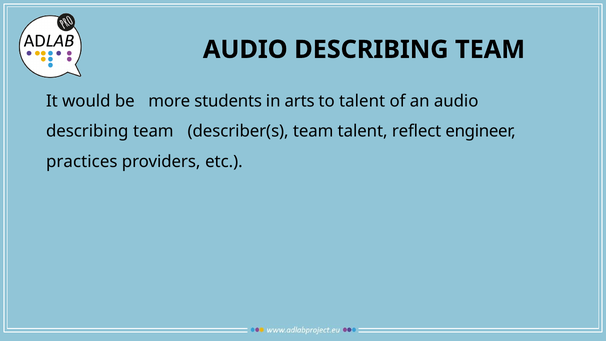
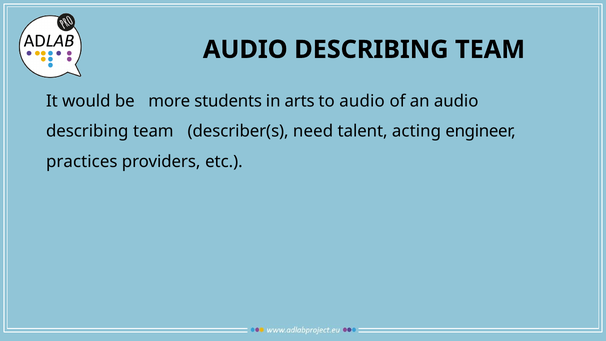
to talent: talent -> audio (362, 101)
describer(s team: team -> need (313, 131)
reflect: reflect -> acting (417, 131)
